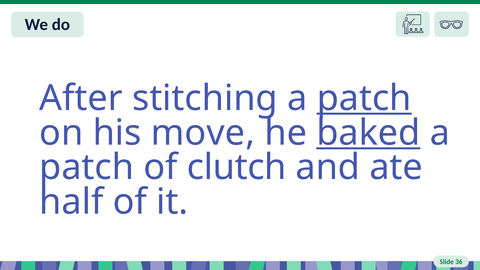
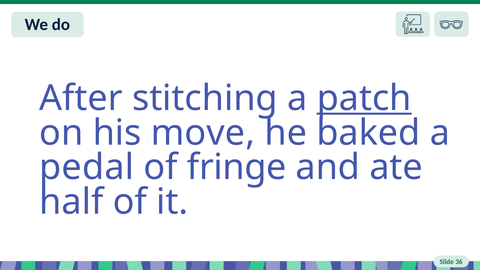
baked underline: present -> none (368, 133)
patch: patch -> pedal (87, 167)
clutch: clutch -> fringe (237, 167)
